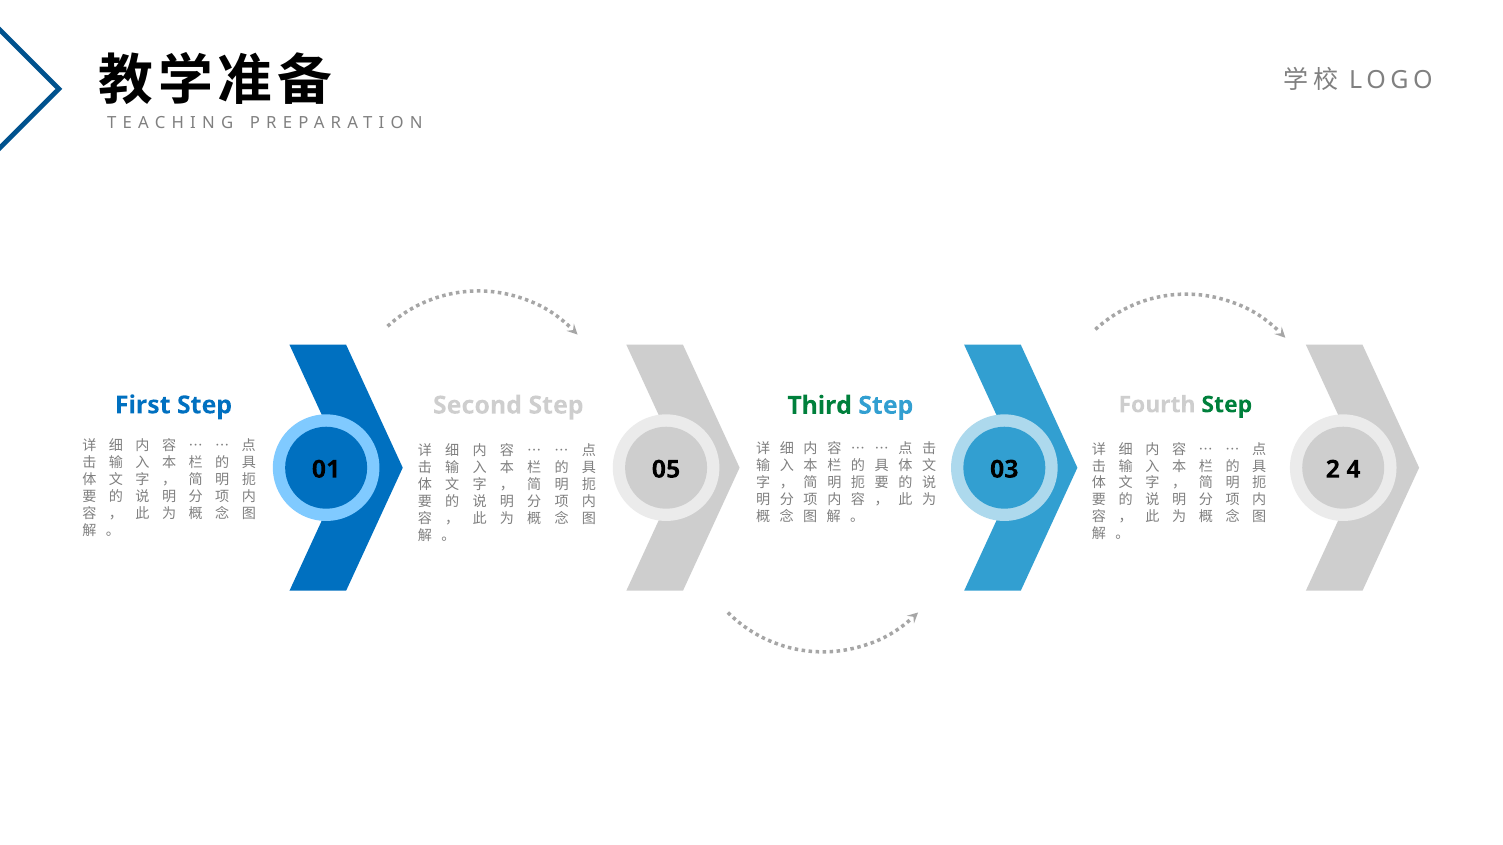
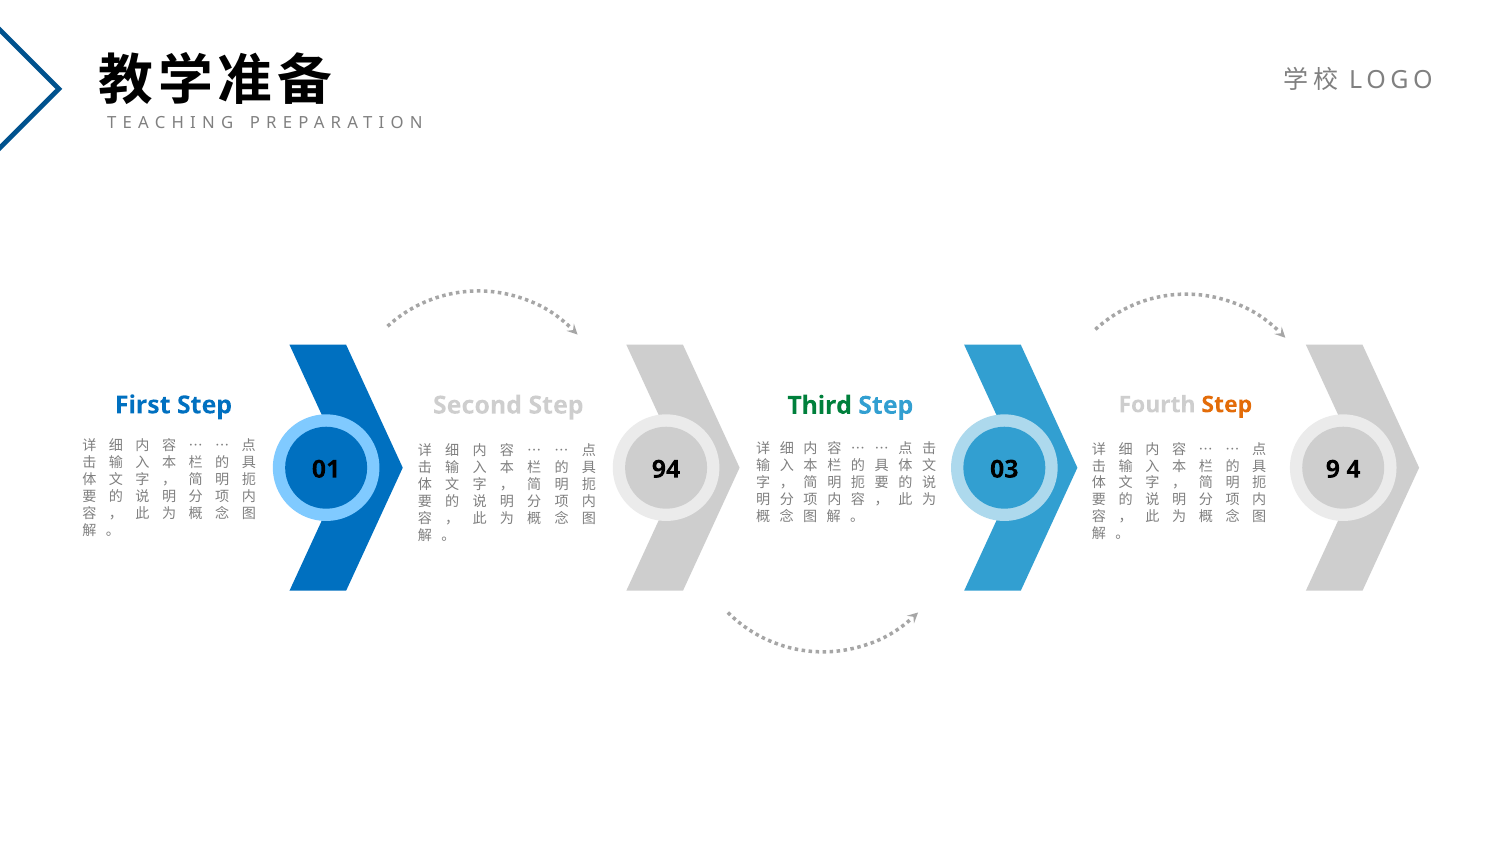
Step colour: green -> orange (1227, 405)
05: 05 -> 94 (666, 470)
2: 2 -> 9 (1333, 470)
